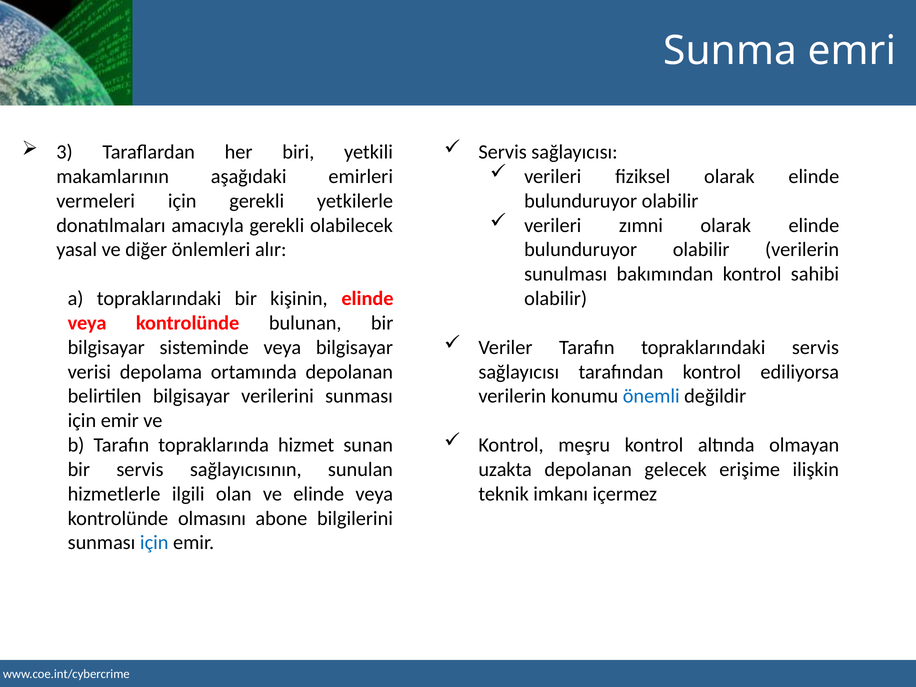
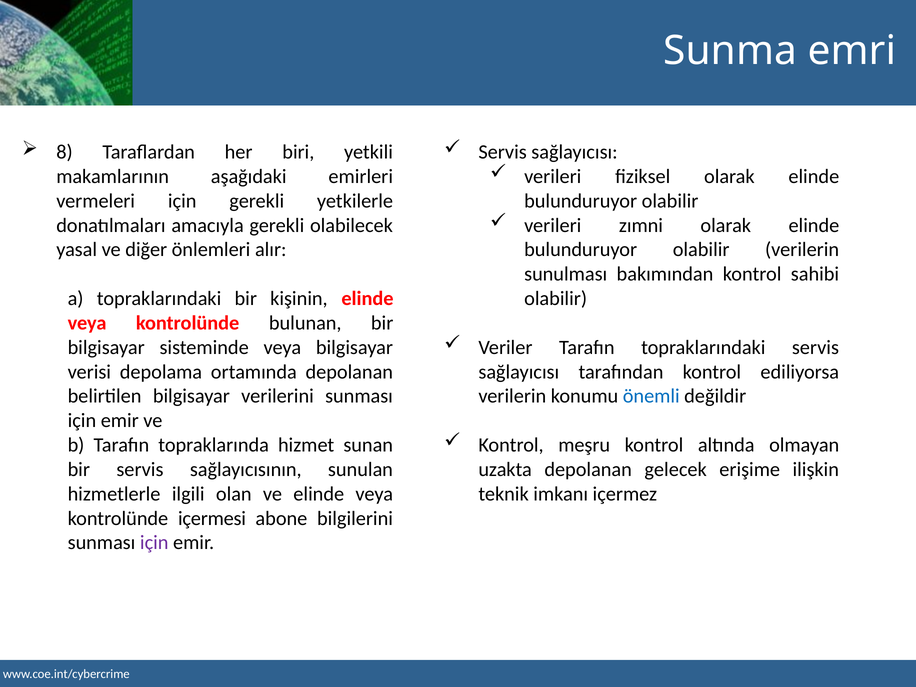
3: 3 -> 8 (65, 152)
olmasını: olmasını -> içermesi (212, 518)
için colour: blue -> purple (154, 543)
